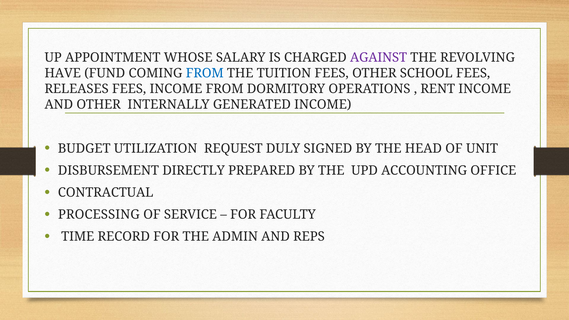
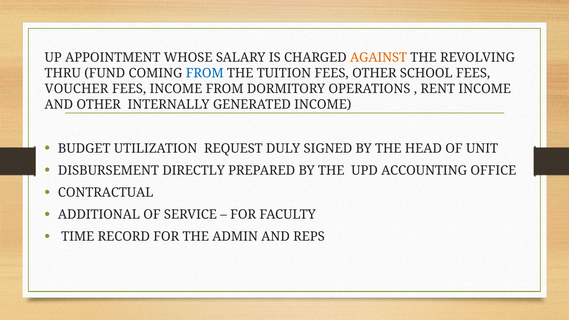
AGAINST colour: purple -> orange (379, 58)
HAVE: HAVE -> THRU (63, 73)
RELEASES: RELEASES -> VOUCHER (77, 89)
PROCESSING: PROCESSING -> ADDITIONAL (99, 215)
